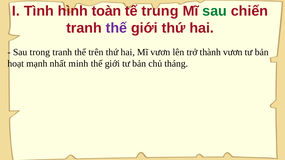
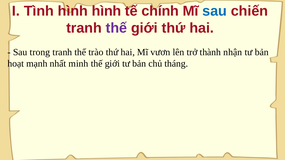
hình toàn: toàn -> hình (106, 11)
trung: trung -> chính (160, 11)
sau colour: green -> blue (215, 11)
trên: trên -> trào (96, 52)
thành vươn: vươn -> nhận (233, 52)
